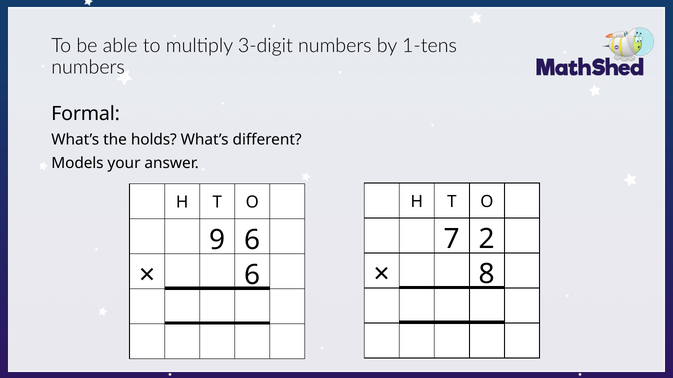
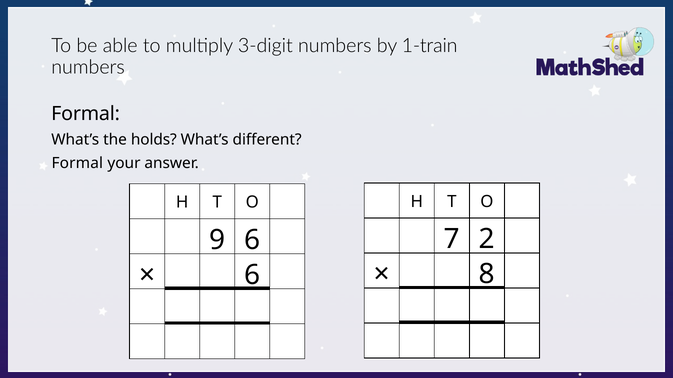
1-tens: 1-tens -> 1-train (430, 46)
Models: Models -> Formal (77, 163)
